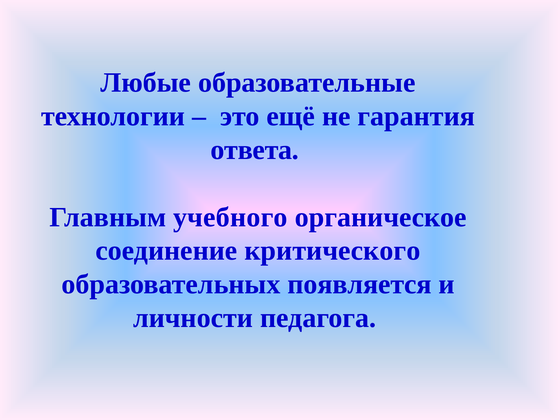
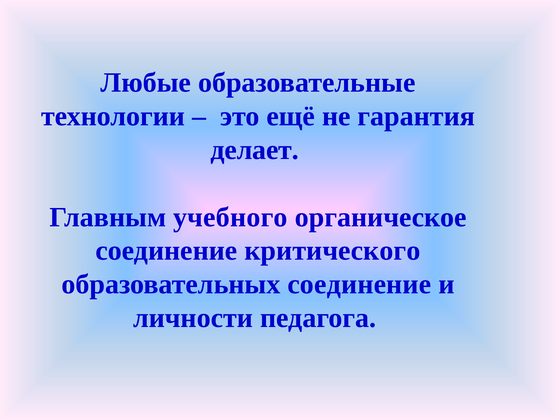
ответа: ответа -> делает (255, 150)
образовательных появляется: появляется -> соединение (359, 284)
